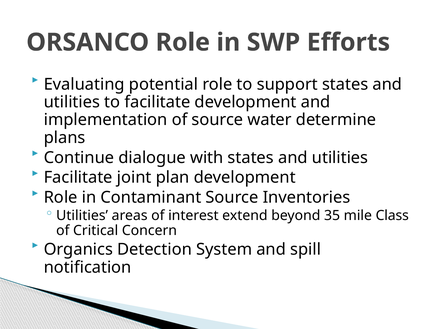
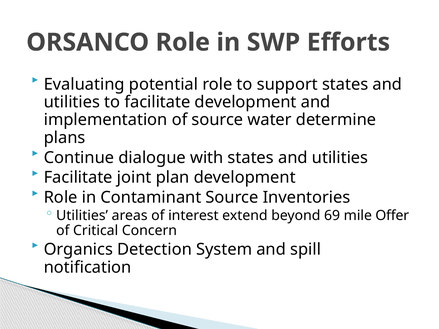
35: 35 -> 69 (332, 216)
Class: Class -> Offer (392, 216)
